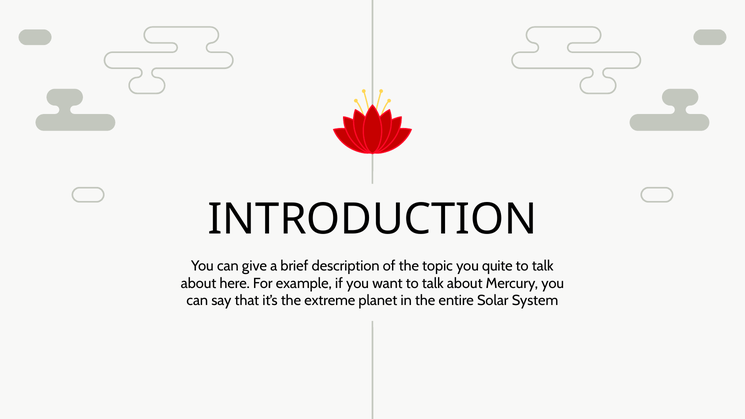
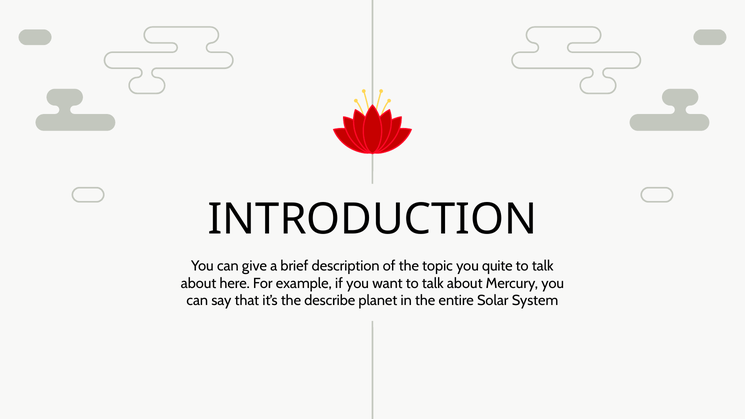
extreme: extreme -> describe (330, 301)
